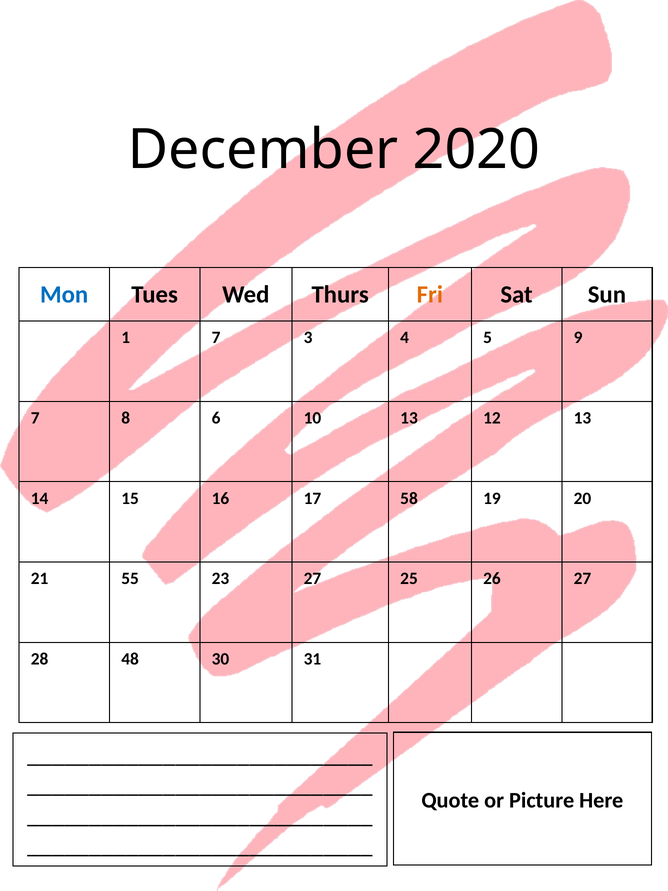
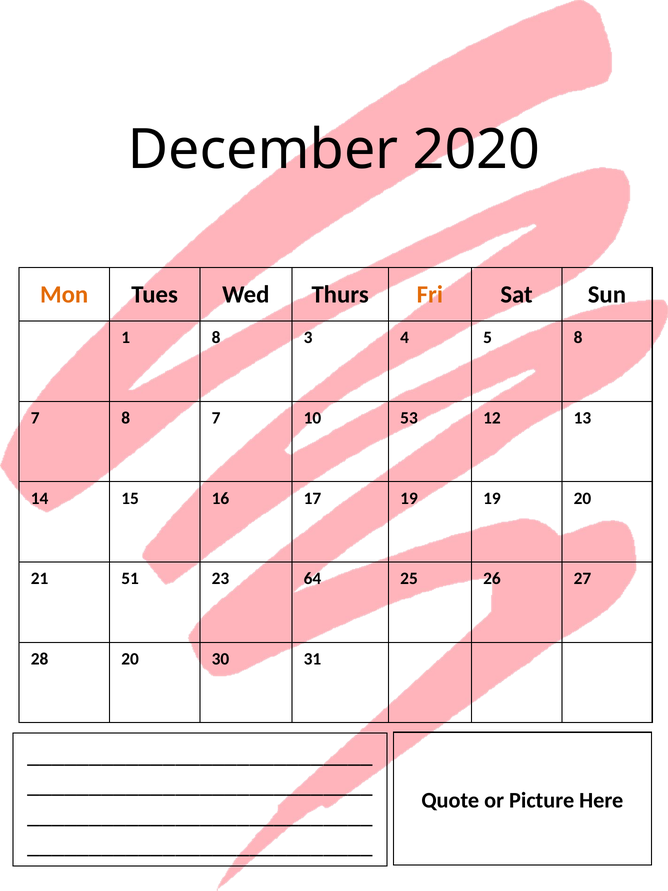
Mon colour: blue -> orange (64, 294)
1 7: 7 -> 8 (216, 338)
5 9: 9 -> 8 (578, 338)
7 8 6: 6 -> 7 (216, 418)
10 13: 13 -> 53 (409, 418)
17 58: 58 -> 19 (409, 498)
55: 55 -> 51 (130, 579)
23 27: 27 -> 64 (312, 579)
28 48: 48 -> 20 (130, 659)
